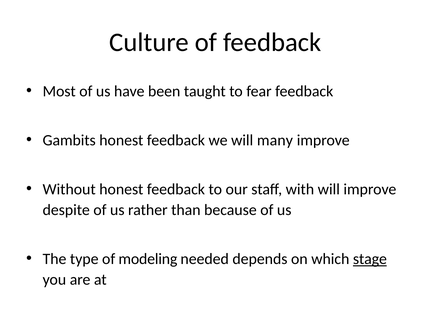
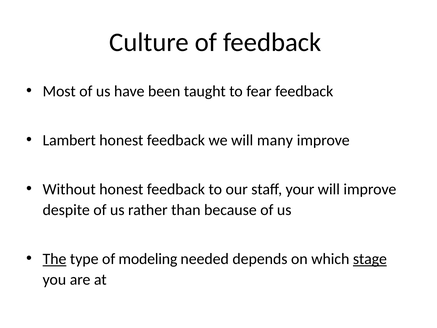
Gambits: Gambits -> Lambert (69, 140)
with: with -> your (300, 189)
The underline: none -> present (55, 259)
